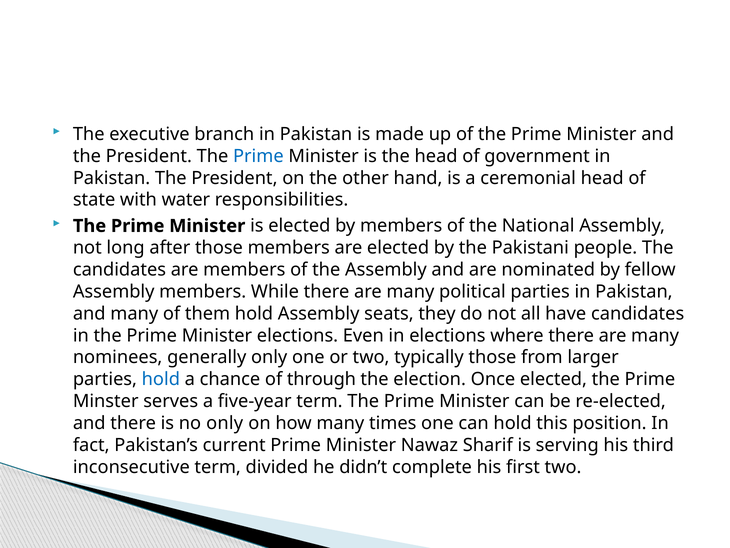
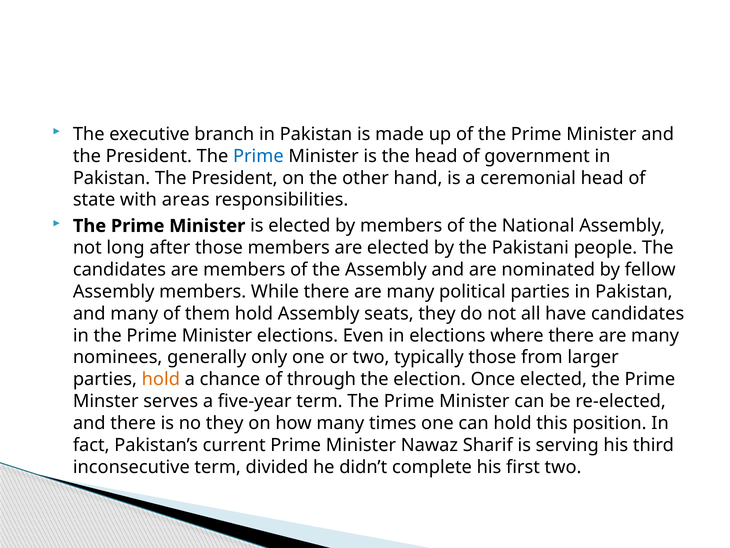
water: water -> areas (186, 200)
hold colour: blue -> orange (161, 379)
no only: only -> they (225, 423)
